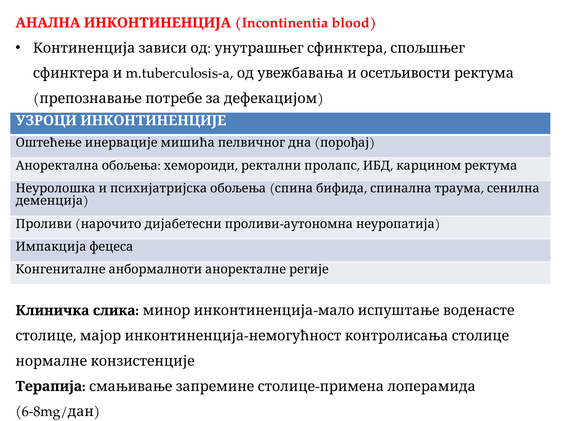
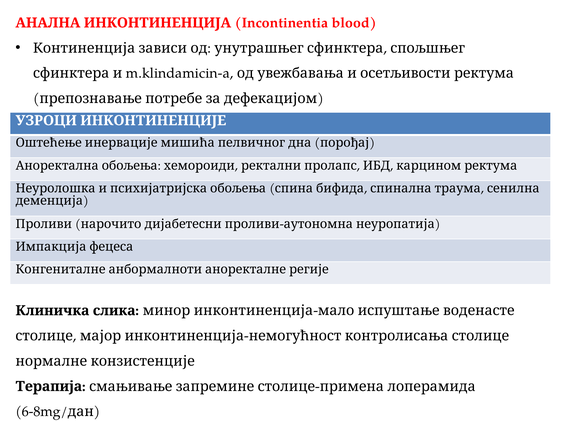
m.tuberculosis-a: m.tuberculosis-a -> m.klindamicin-a (180, 73)
